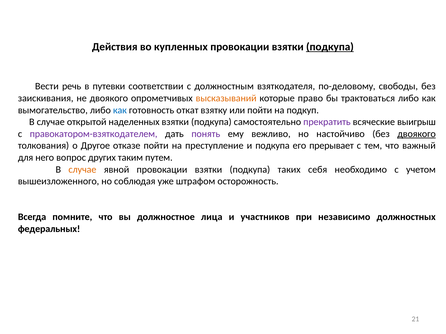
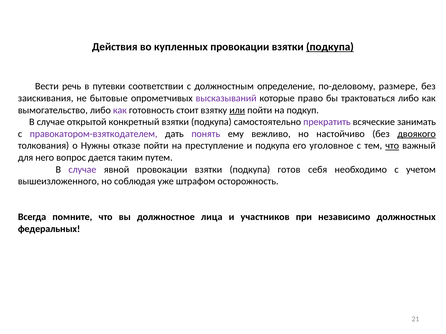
взяткодателя: взяткодателя -> определение (286, 86)
свободы: свободы -> размере (398, 86)
не двоякого: двоякого -> бытовые (109, 98)
высказываний colour: orange -> purple (226, 98)
как colour: blue -> purple (120, 110)
откат: откат -> стоит (187, 110)
или underline: none -> present (237, 110)
наделенных: наделенных -> конкретный (134, 122)
выигрыш: выигрыш -> занимать (416, 122)
Другое: Другое -> Нужны (95, 146)
прерывает: прерывает -> уголовное (331, 146)
что underline: none -> present (392, 146)
других: других -> дается (102, 158)
случае colour: orange -> purple (82, 170)
таких: таких -> готов (289, 170)
